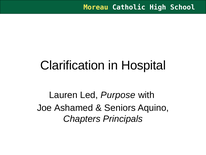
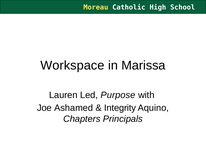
Clarification: Clarification -> Workspace (72, 65)
Hospital: Hospital -> Marissa (143, 65)
Seniors: Seniors -> Integrity (120, 108)
